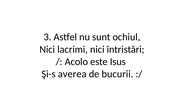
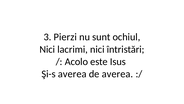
Astfel: Astfel -> Pierzi (65, 37)
de bucurii: bucurii -> averea (117, 74)
